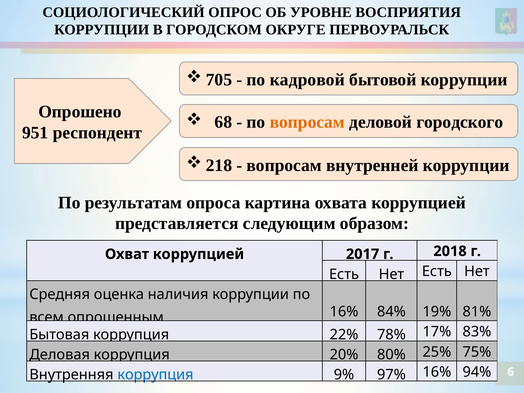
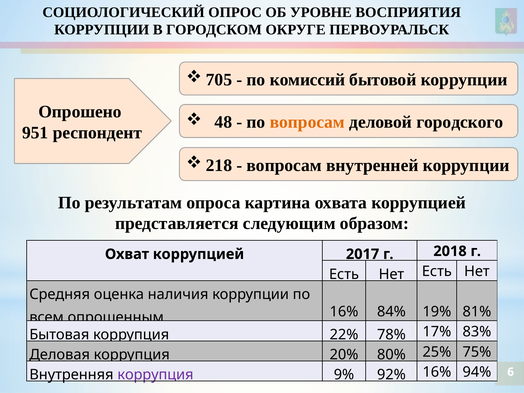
кадровой: кадровой -> комиссий (307, 80)
68: 68 -> 48 (223, 122)
коррупция colour: blue -> purple (155, 375)
97%: 97% -> 92% (391, 375)
